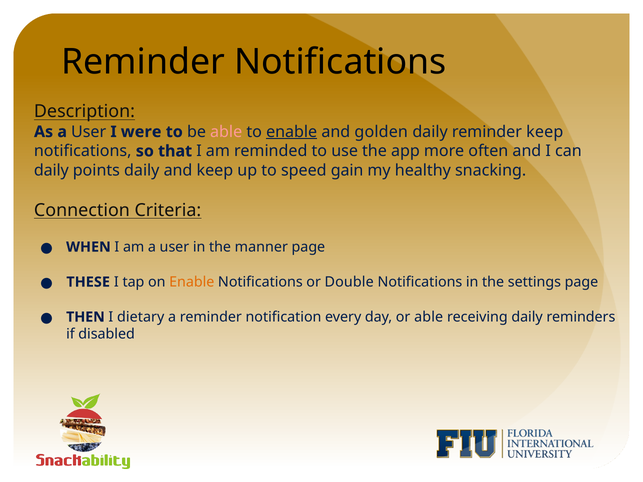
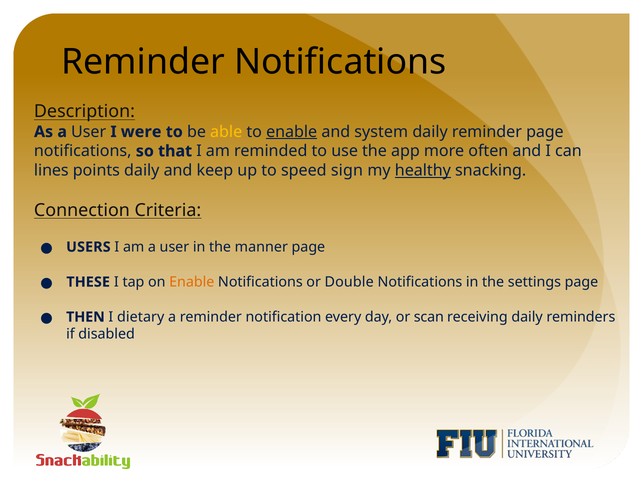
able colour: pink -> yellow (226, 132)
golden: golden -> system (381, 132)
reminder keep: keep -> page (545, 132)
daily: daily -> lines (51, 170)
gain: gain -> sign (347, 170)
healthy underline: none -> present (423, 170)
WHEN: WHEN -> USERS (88, 247)
or able: able -> scan (429, 317)
